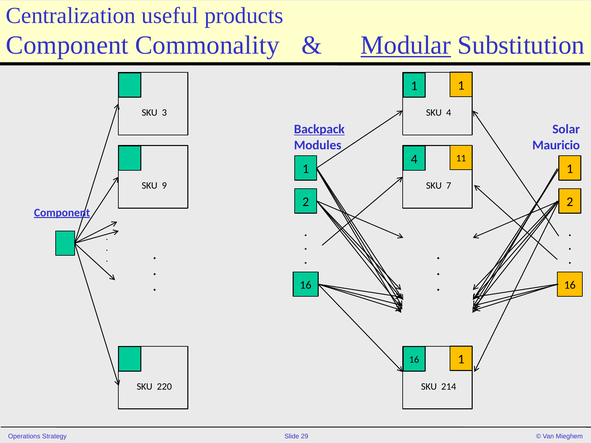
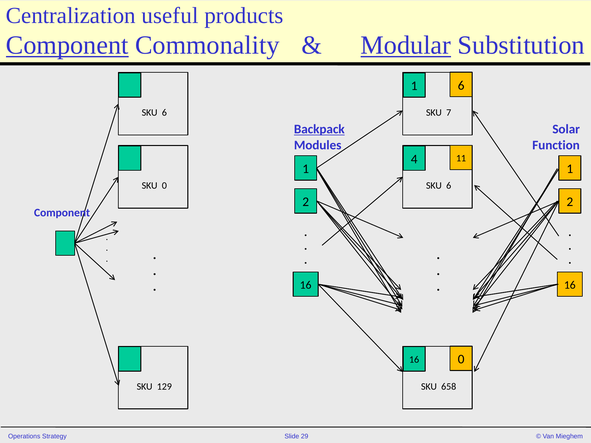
Component underline: none -> present (67, 45)
1 1: 1 -> 6 (461, 85)
3: 3 -> 6 (164, 113)
SKU 4: 4 -> 7 (449, 113)
Mauricio: Mauricio -> Function (556, 145)
SKU 9: 9 -> 0 (164, 186)
7: 7 -> 6 (449, 186)
Component underline: present -> none (62, 213)
16 1: 1 -> 0 (461, 359)
220: 220 -> 129 (164, 387)
214: 214 -> 658 (449, 387)
